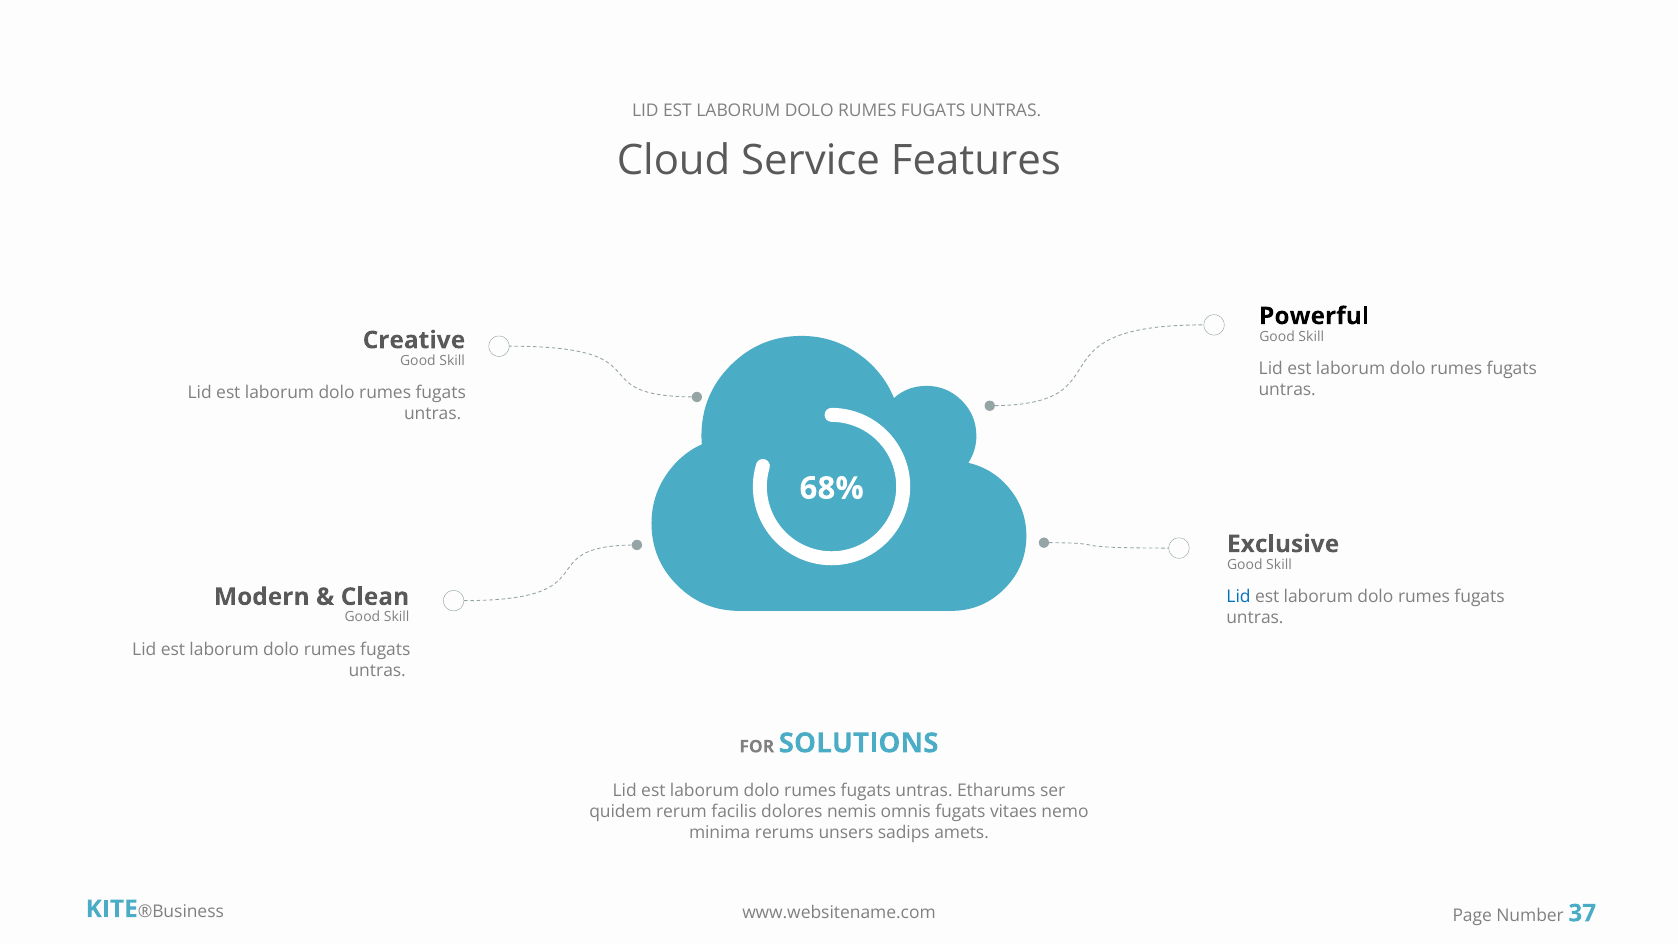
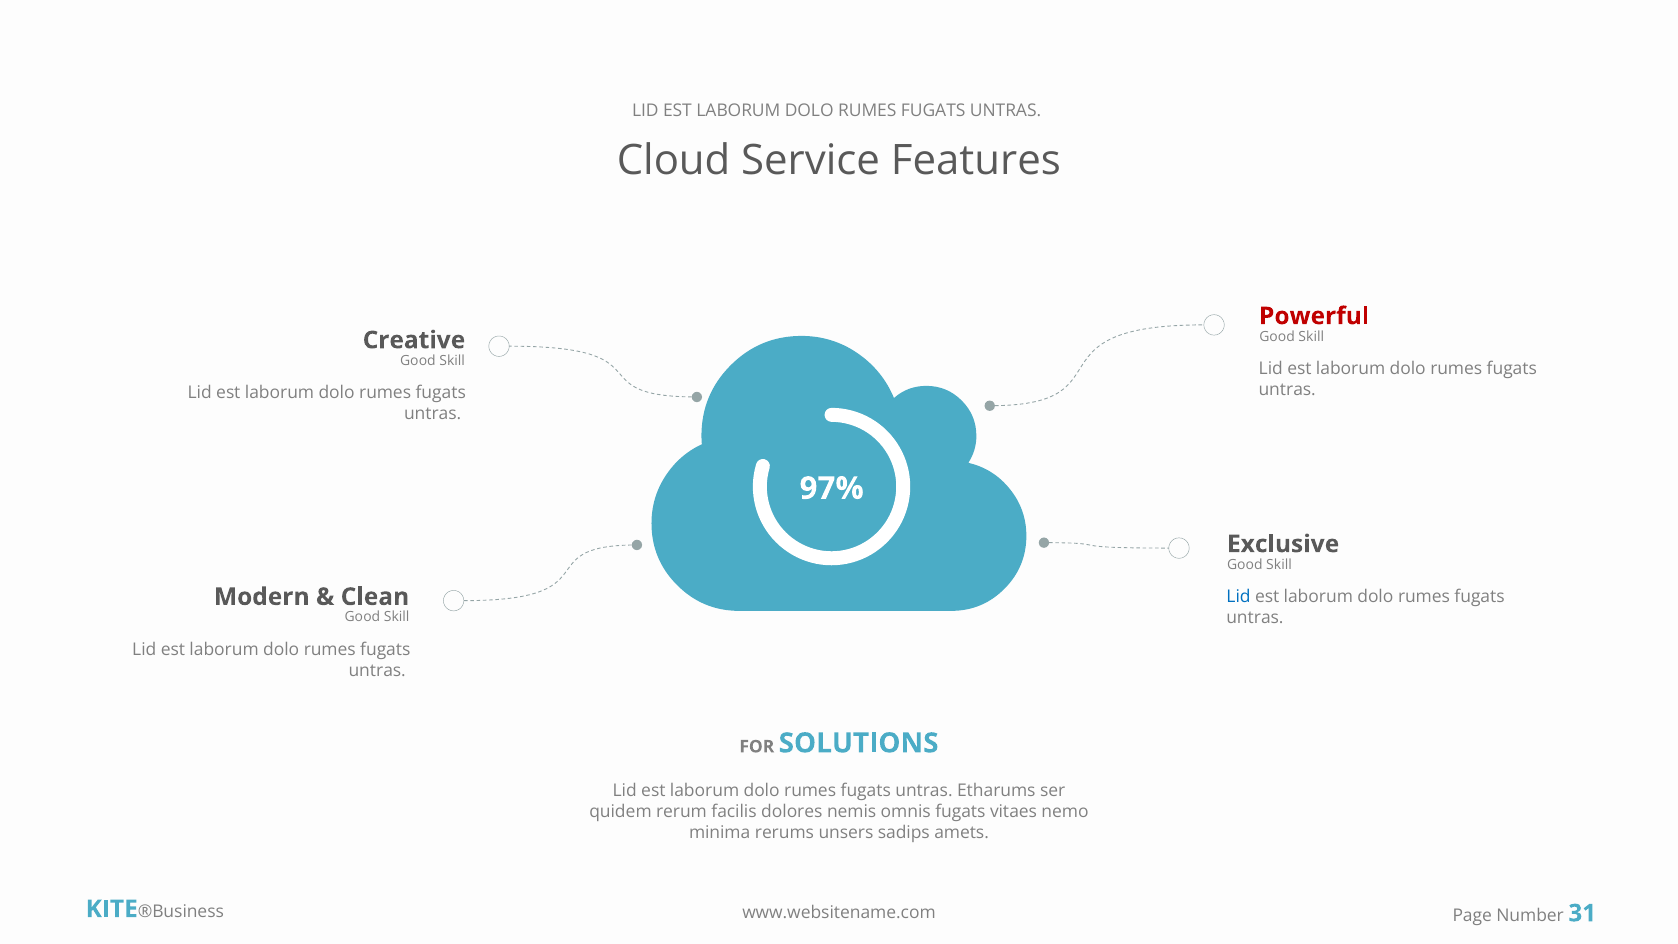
Powerful colour: black -> red (1314, 316)
68%: 68% -> 97% (832, 488)
37: 37 -> 31 (1582, 913)
